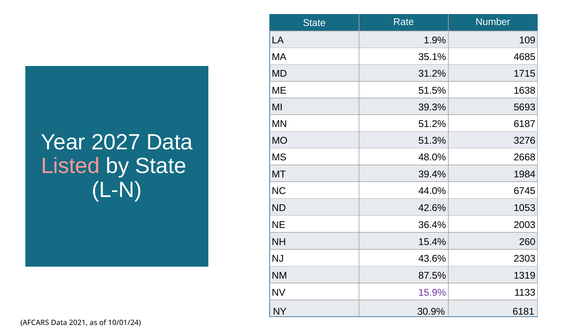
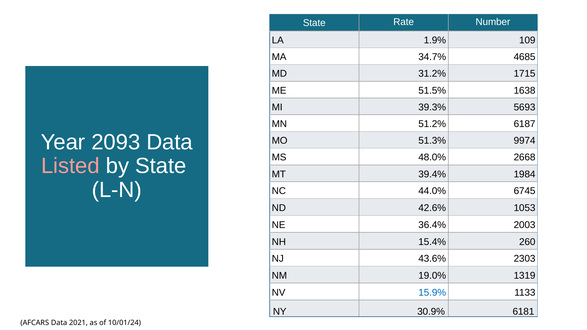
35.1%: 35.1% -> 34.7% (432, 57)
2027: 2027 -> 2093 (116, 142)
3276: 3276 -> 9974 (525, 141)
87.5%: 87.5% -> 19.0% (432, 276)
15.9% colour: purple -> blue (432, 293)
